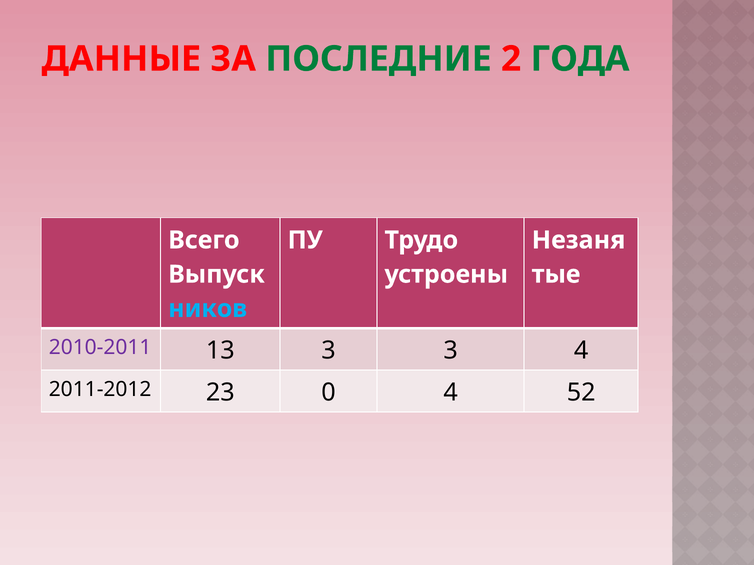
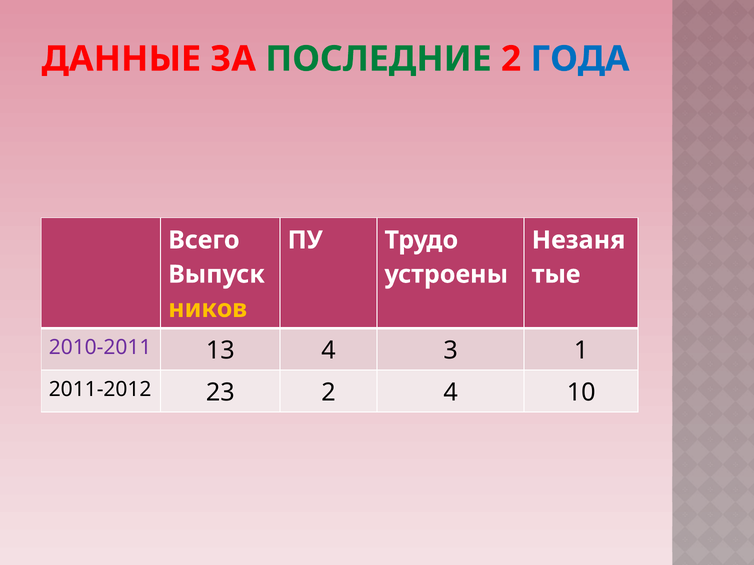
ГОДА colour: green -> blue (580, 59)
ников colour: light blue -> yellow (208, 309)
13 3: 3 -> 4 (328, 351)
3 4: 4 -> 1 (581, 351)
23 0: 0 -> 2 (328, 393)
52: 52 -> 10 (581, 393)
